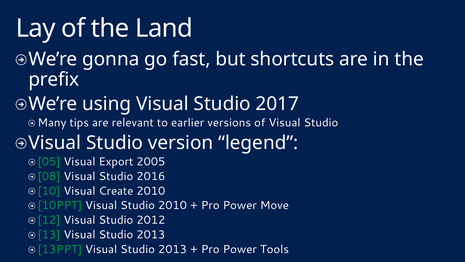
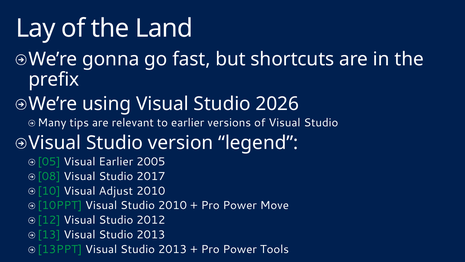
2017: 2017 -> 2026 (277, 104)
Visual Export: Export -> Earlier (116, 161)
2016: 2016 -> 2017 (151, 176)
Create: Create -> Adjust (116, 191)
